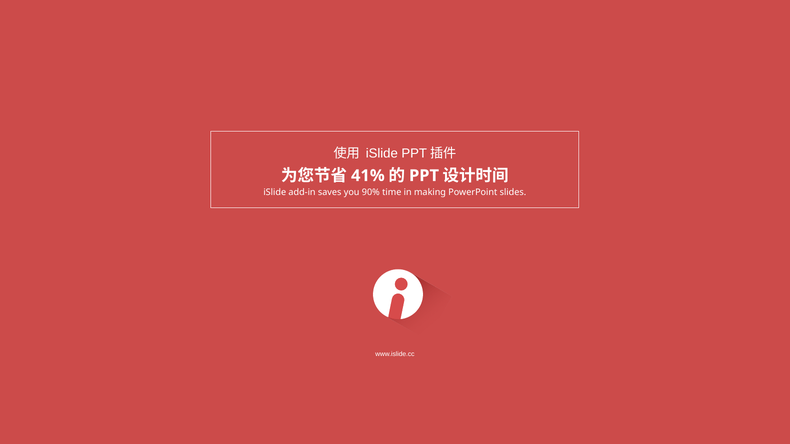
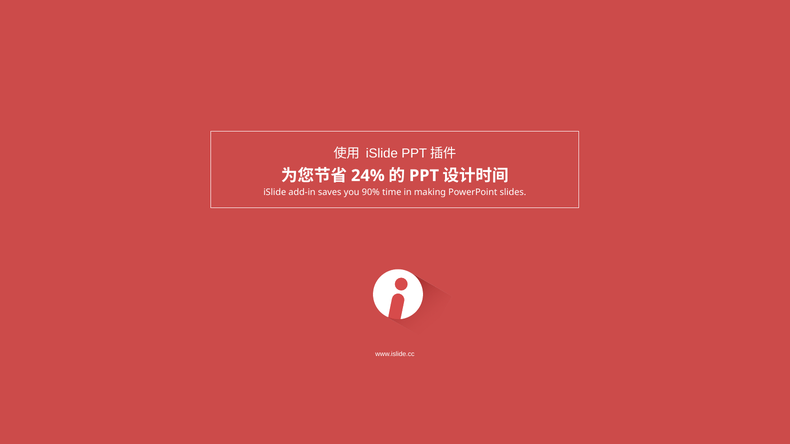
41%: 41% -> 24% (368, 176)
